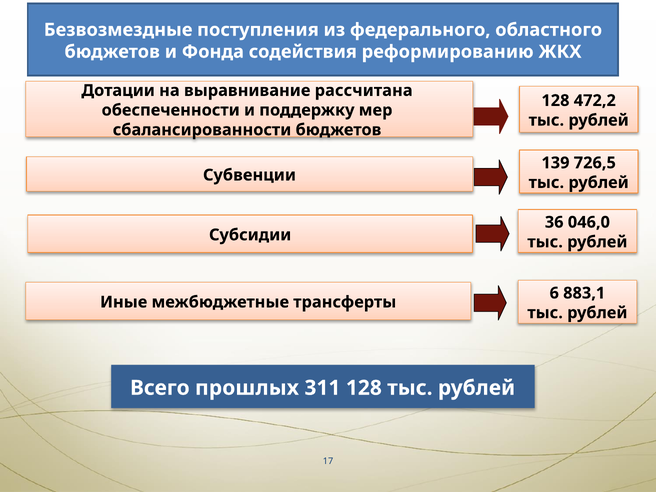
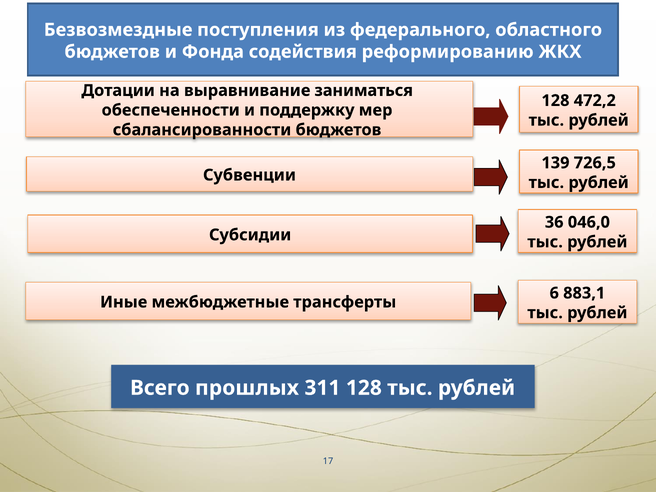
рассчитана: рассчитана -> заниматься (364, 90)
